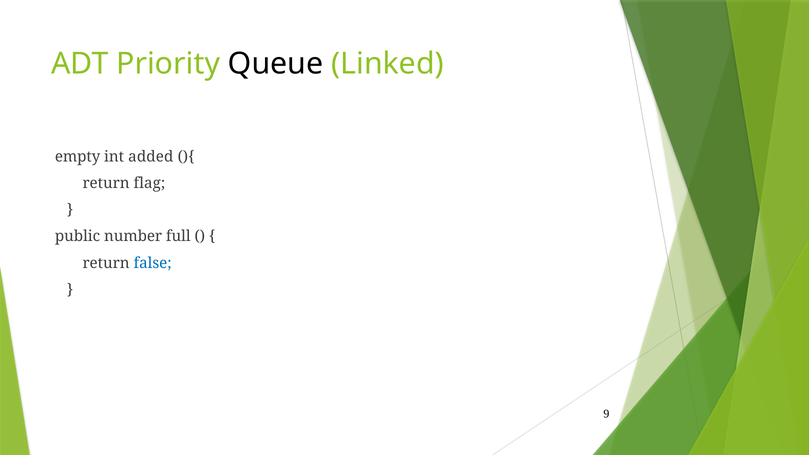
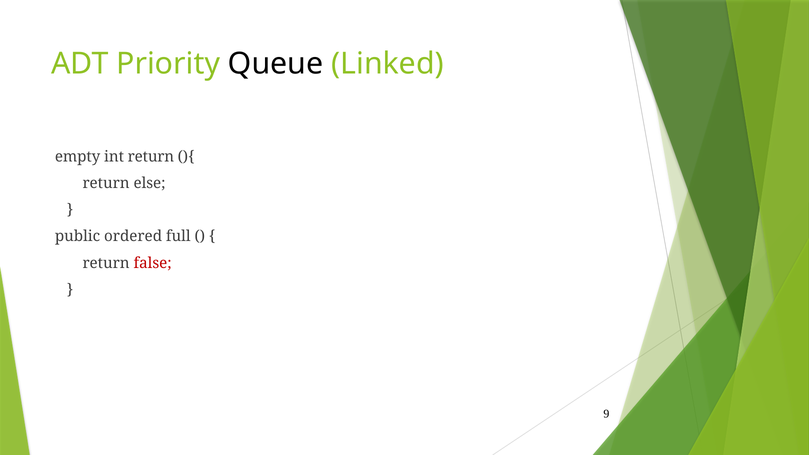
int added: added -> return (151, 157)
flag: flag -> else (150, 183)
number: number -> ordered (133, 236)
false colour: blue -> red (153, 263)
